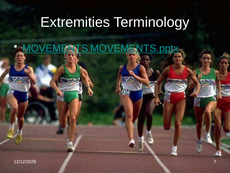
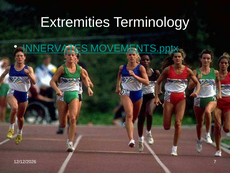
MOVEMENTS: MOVEMENTS -> INNERVATES (55, 48)
